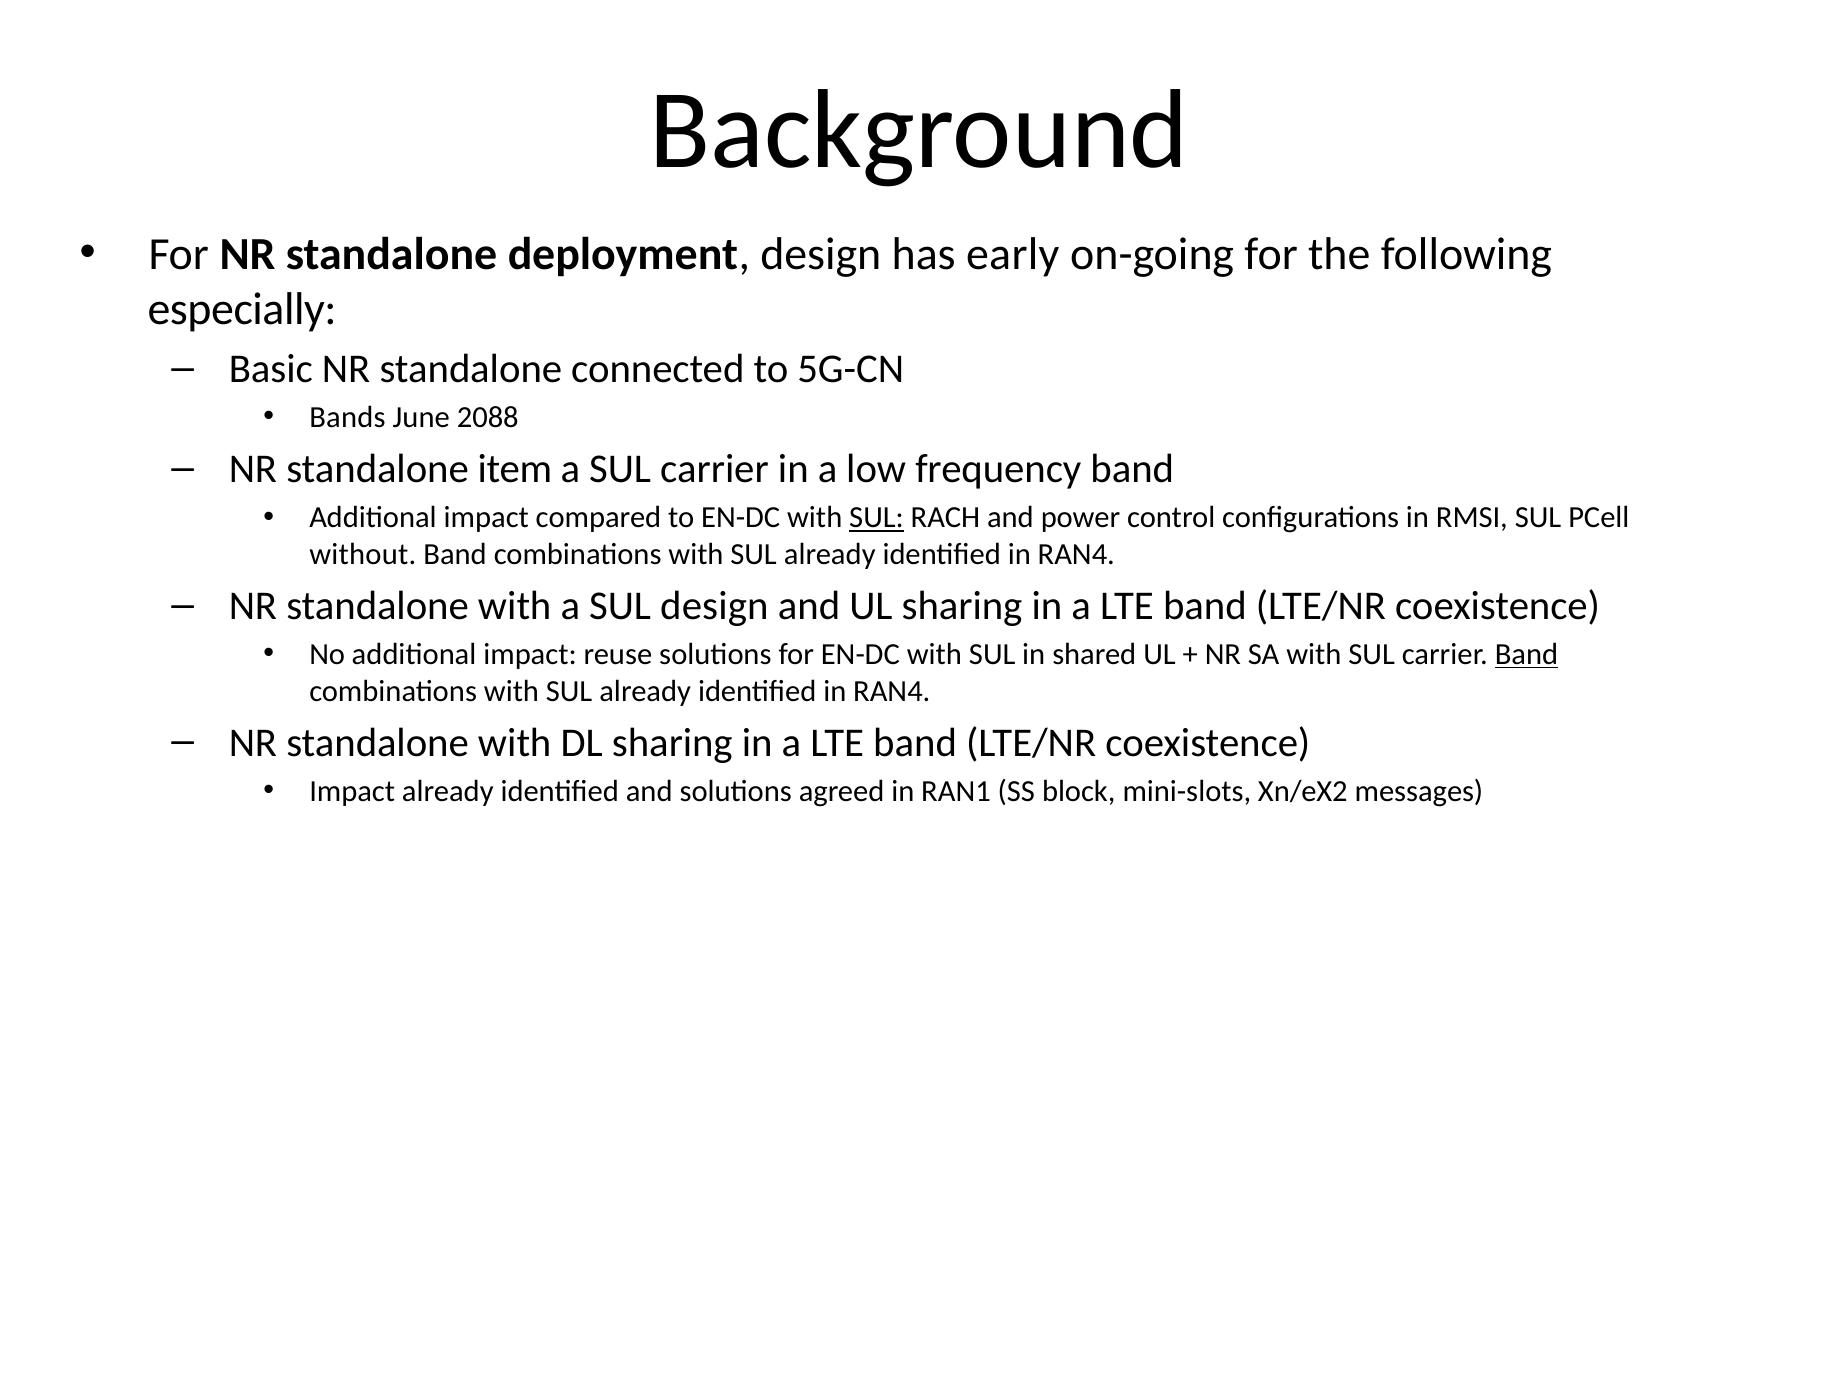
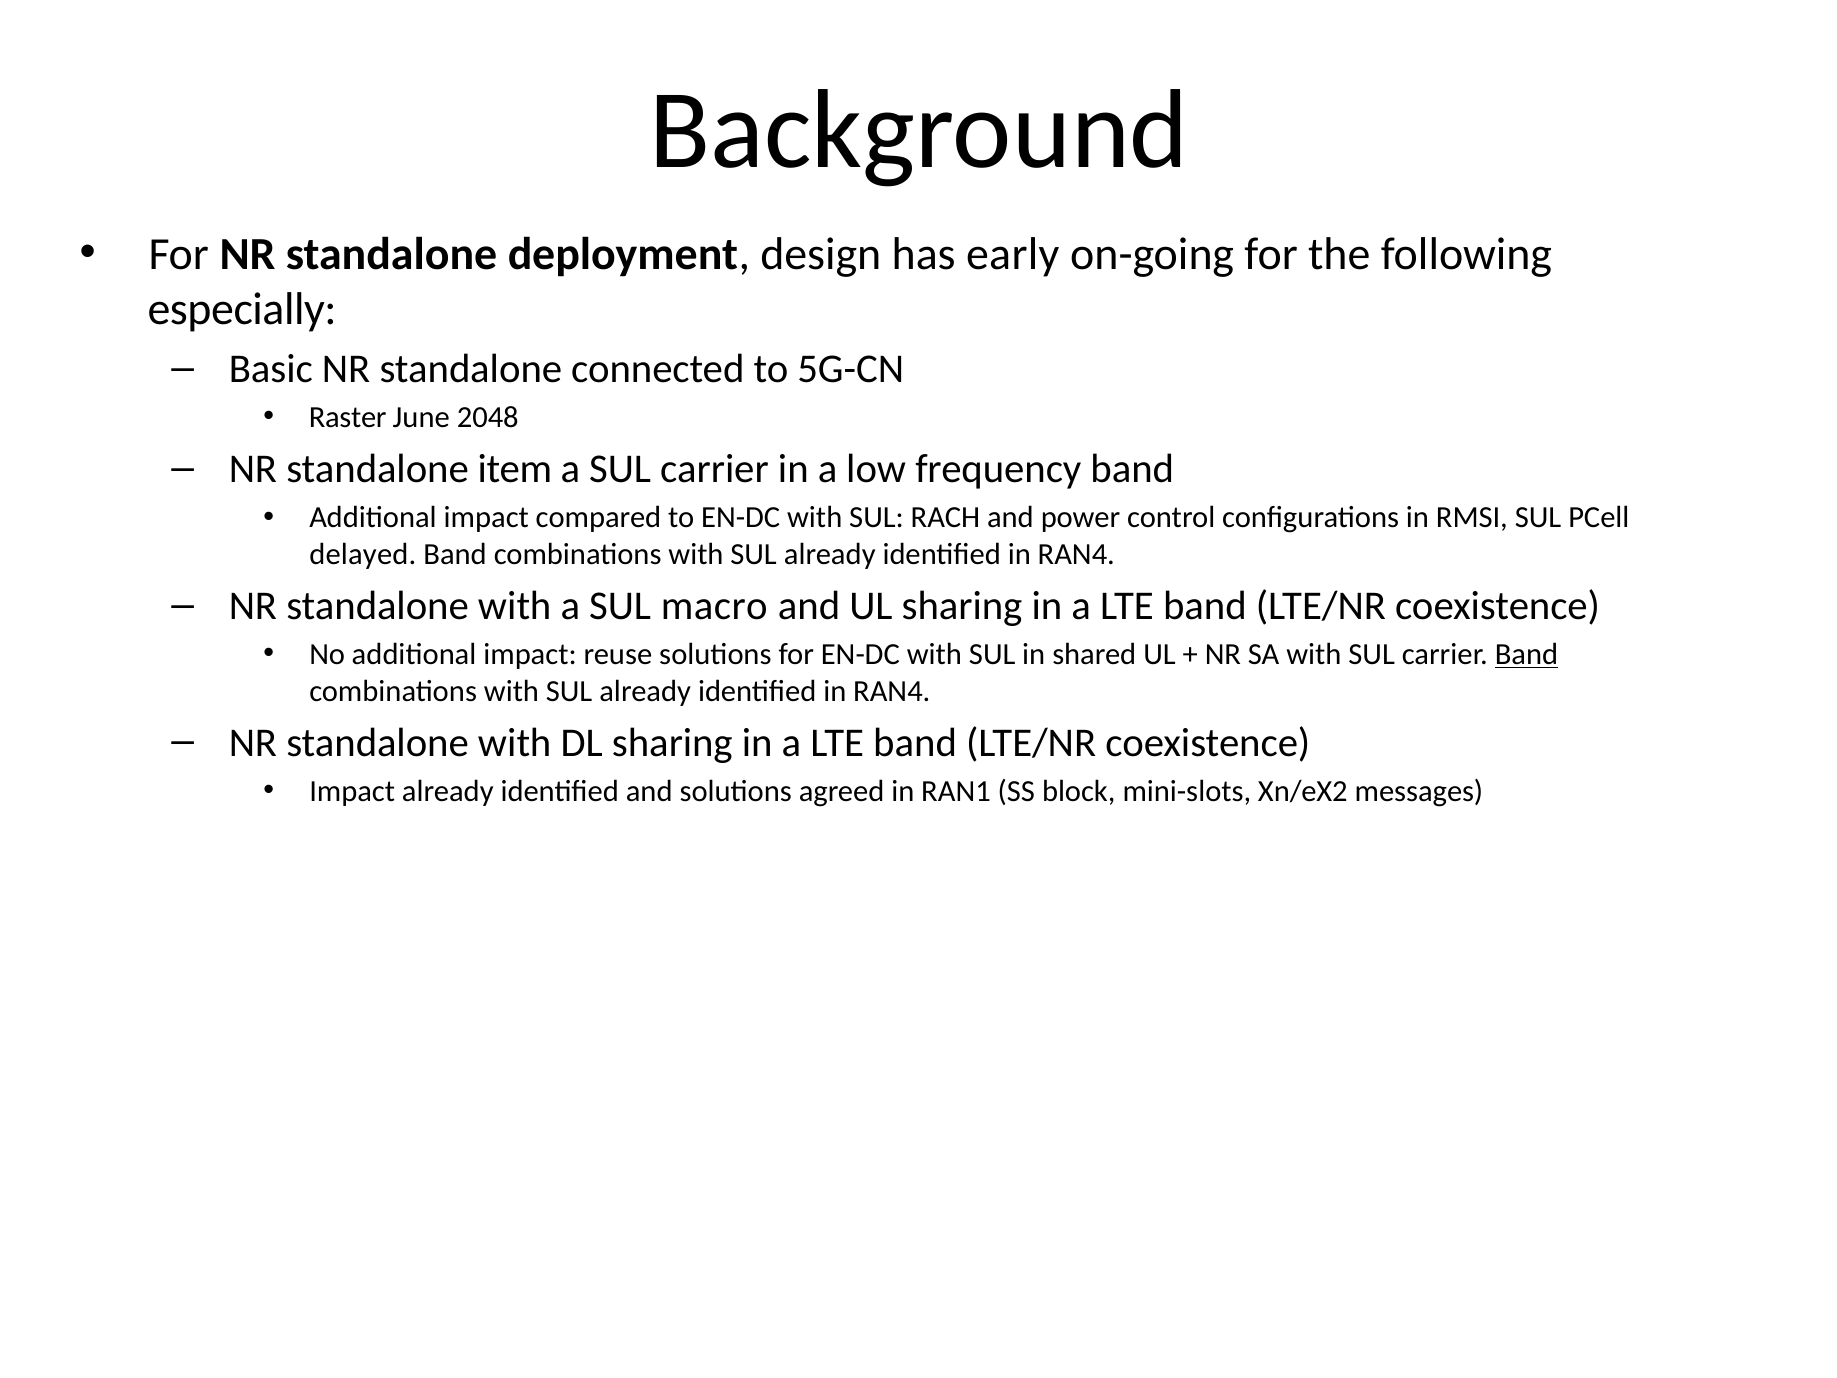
Bands: Bands -> Raster (348, 417)
2088: 2088 -> 2048 (488, 417)
SUL underline: present -> none (877, 517)
without: without -> delayed (363, 554)
SUL design: design -> macro (714, 606)
